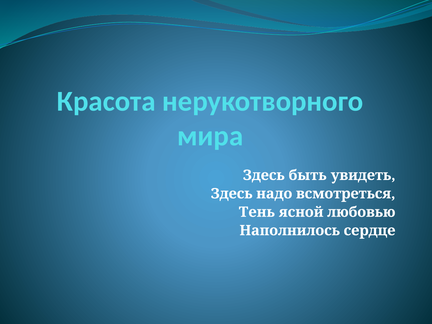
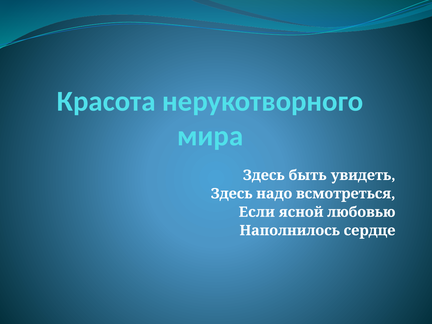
Тень: Тень -> Если (257, 212)
